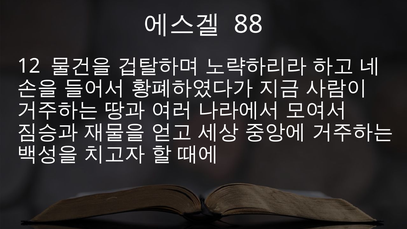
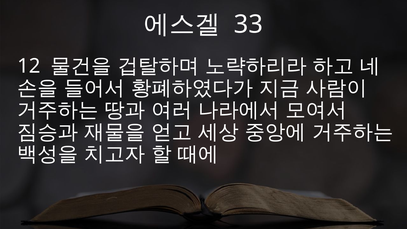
88: 88 -> 33 (248, 25)
